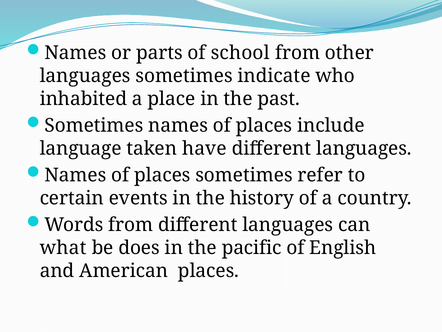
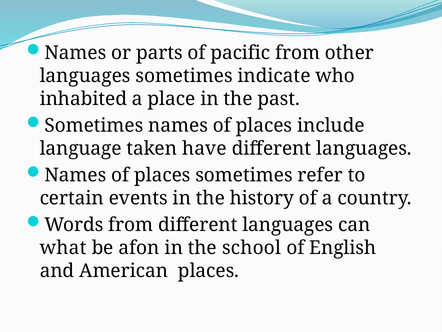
school: school -> pacific (240, 53)
does: does -> afon (139, 248)
pacific: pacific -> school (252, 248)
